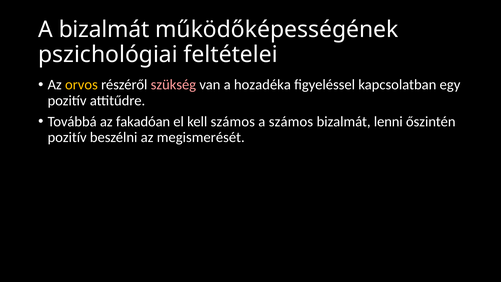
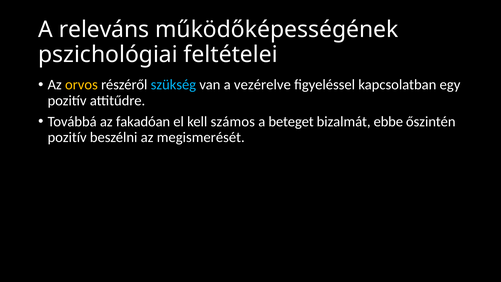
A bizalmát: bizalmát -> releváns (104, 30)
szükség colour: pink -> light blue (173, 85)
hozadéka: hozadéka -> vezérelve (262, 85)
a számos: számos -> beteget (291, 121)
lenni: lenni -> ebbe (388, 121)
